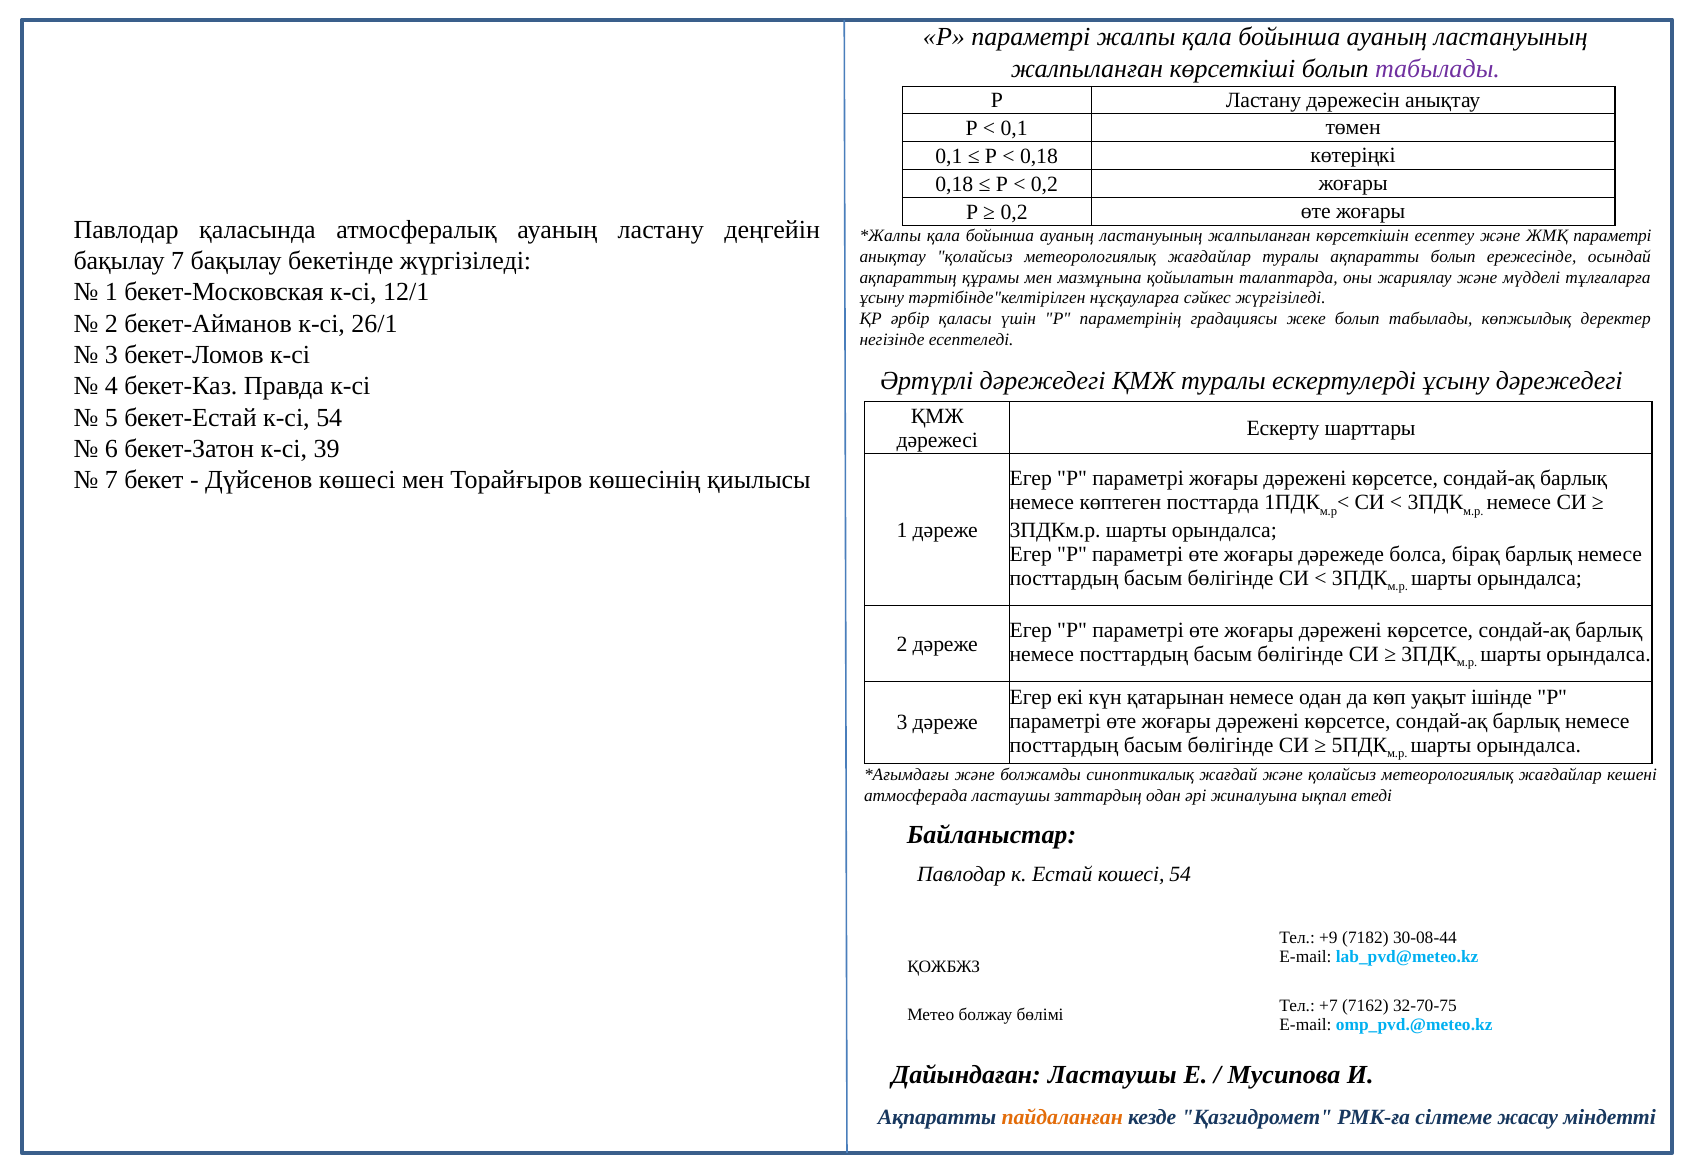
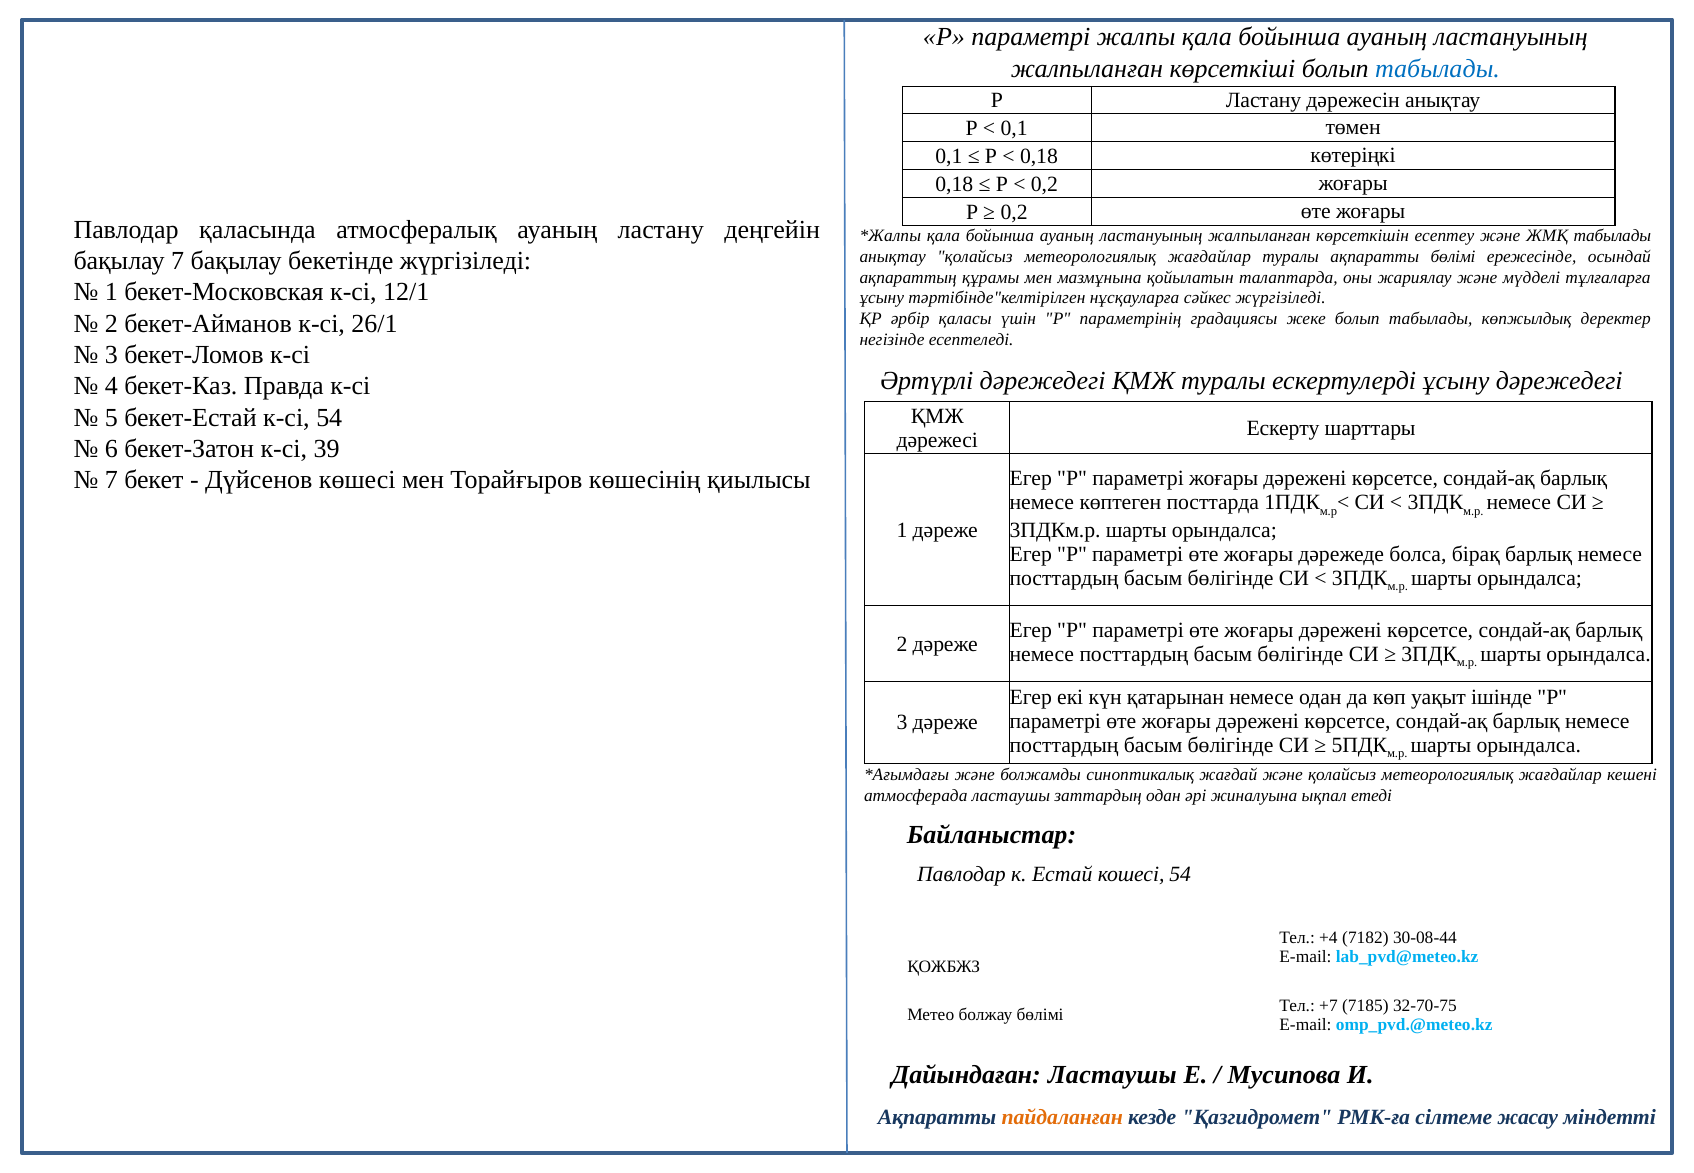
табылады colour: purple -> blue (1438, 69)
ЖМҚ параметрі: параметрі -> табылады (1612, 236)
ақпаратты болып: болып -> бөлімі (1453, 257)
+9: +9 -> +4 (1328, 938)
7162: 7162 -> 7185 (1365, 1005)
